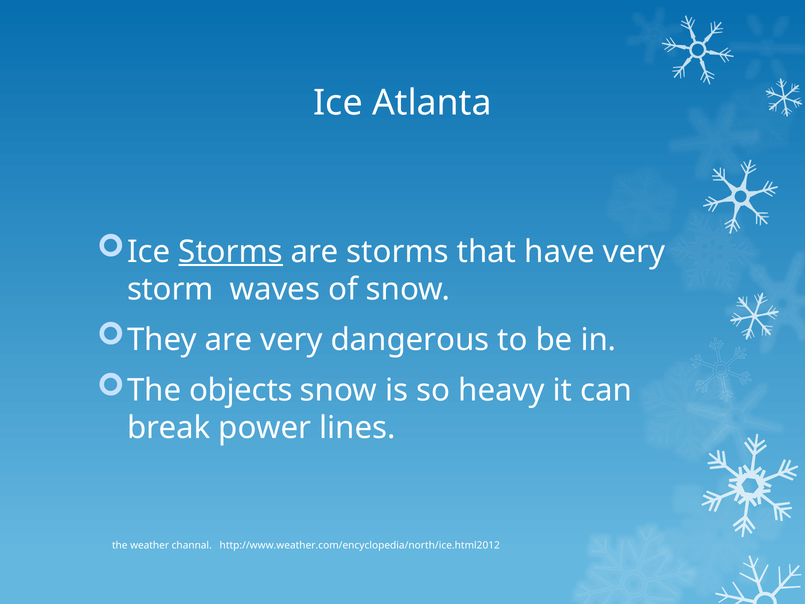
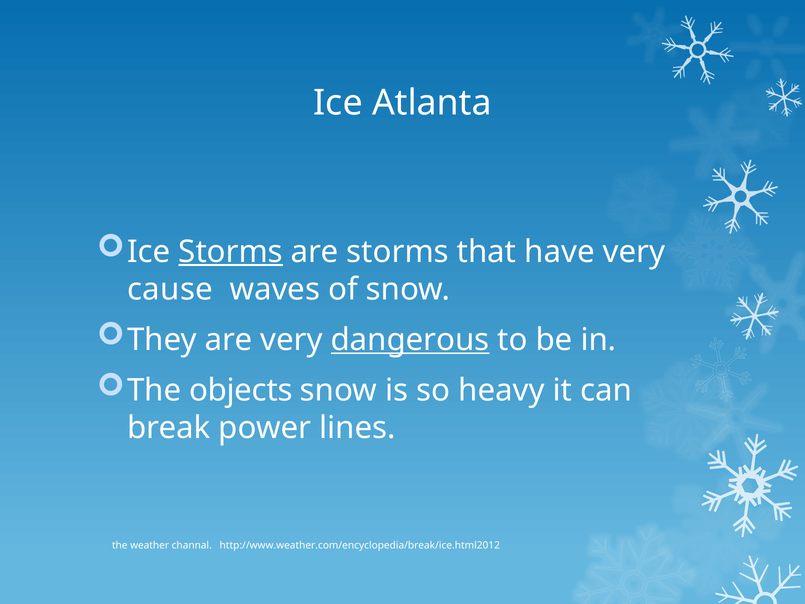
storm: storm -> cause (170, 289)
dangerous underline: none -> present (410, 340)
http://www.weather.com/encyclopedia/north/ice.html2012: http://www.weather.com/encyclopedia/north/ice.html2012 -> http://www.weather.com/encyclopedia/break/ice.html2012 (360, 545)
